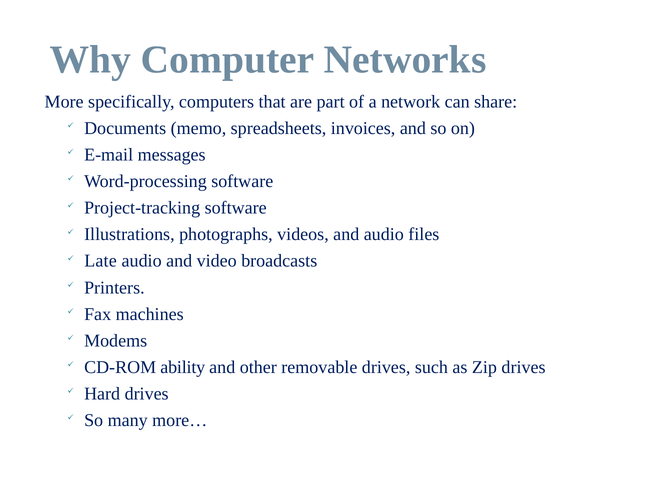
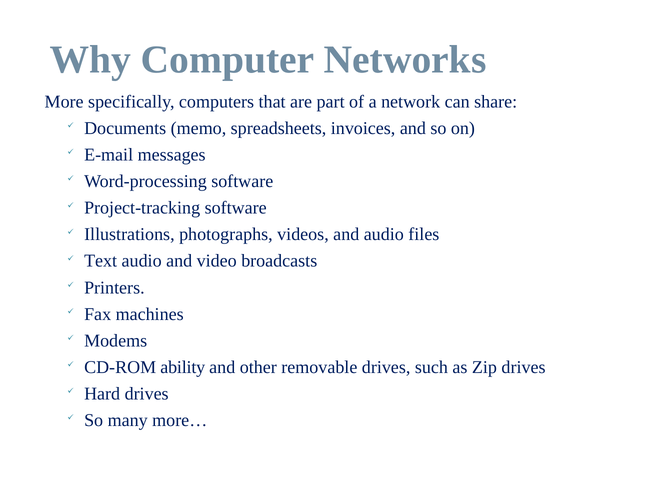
Late: Late -> Text (101, 261)
